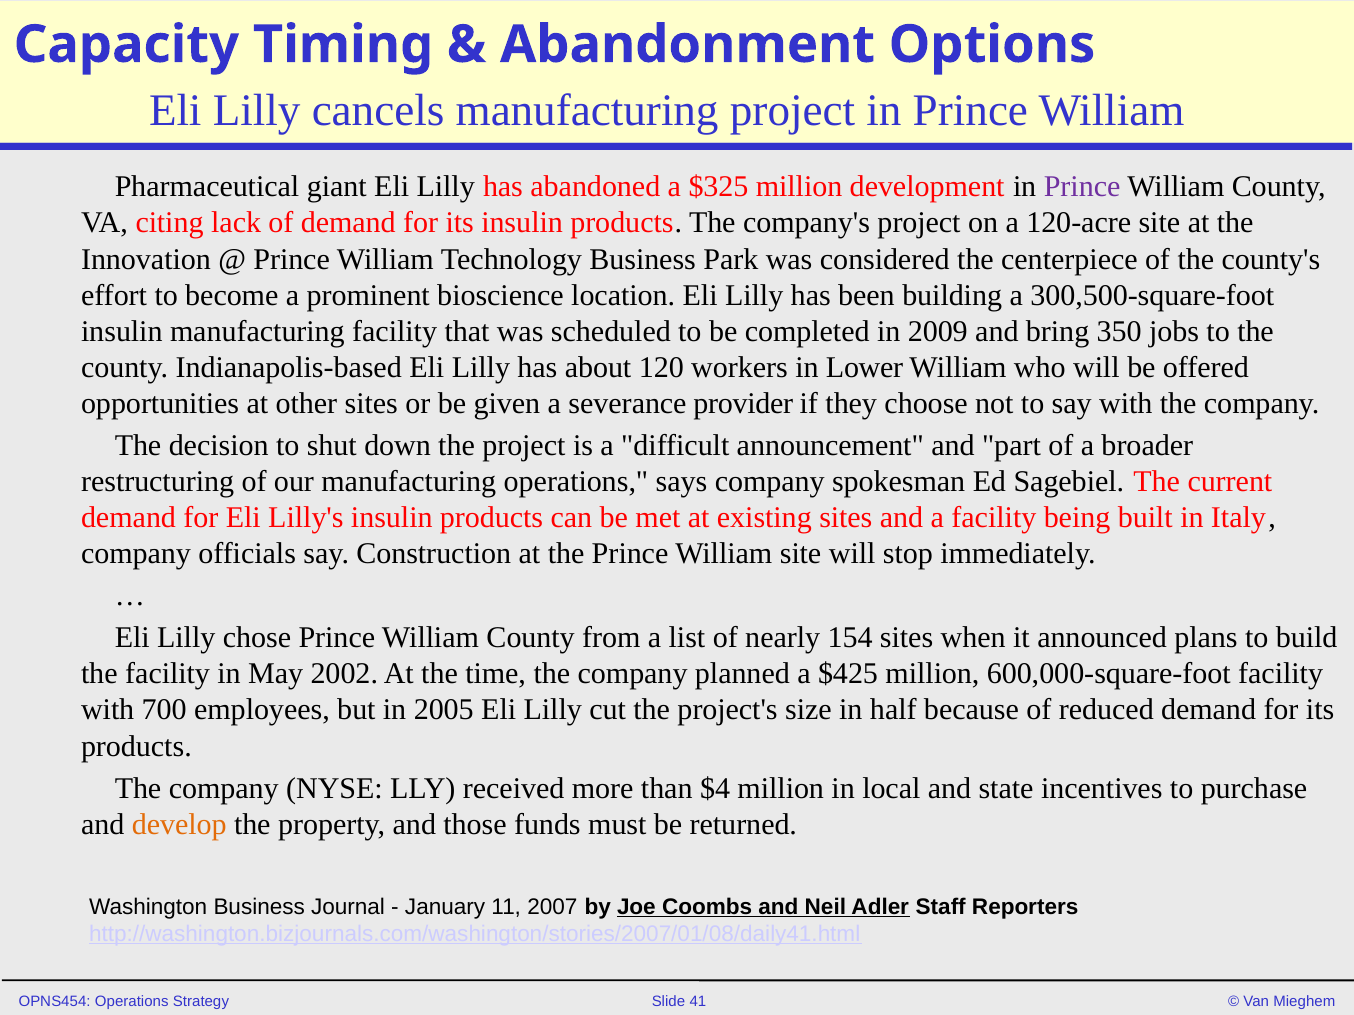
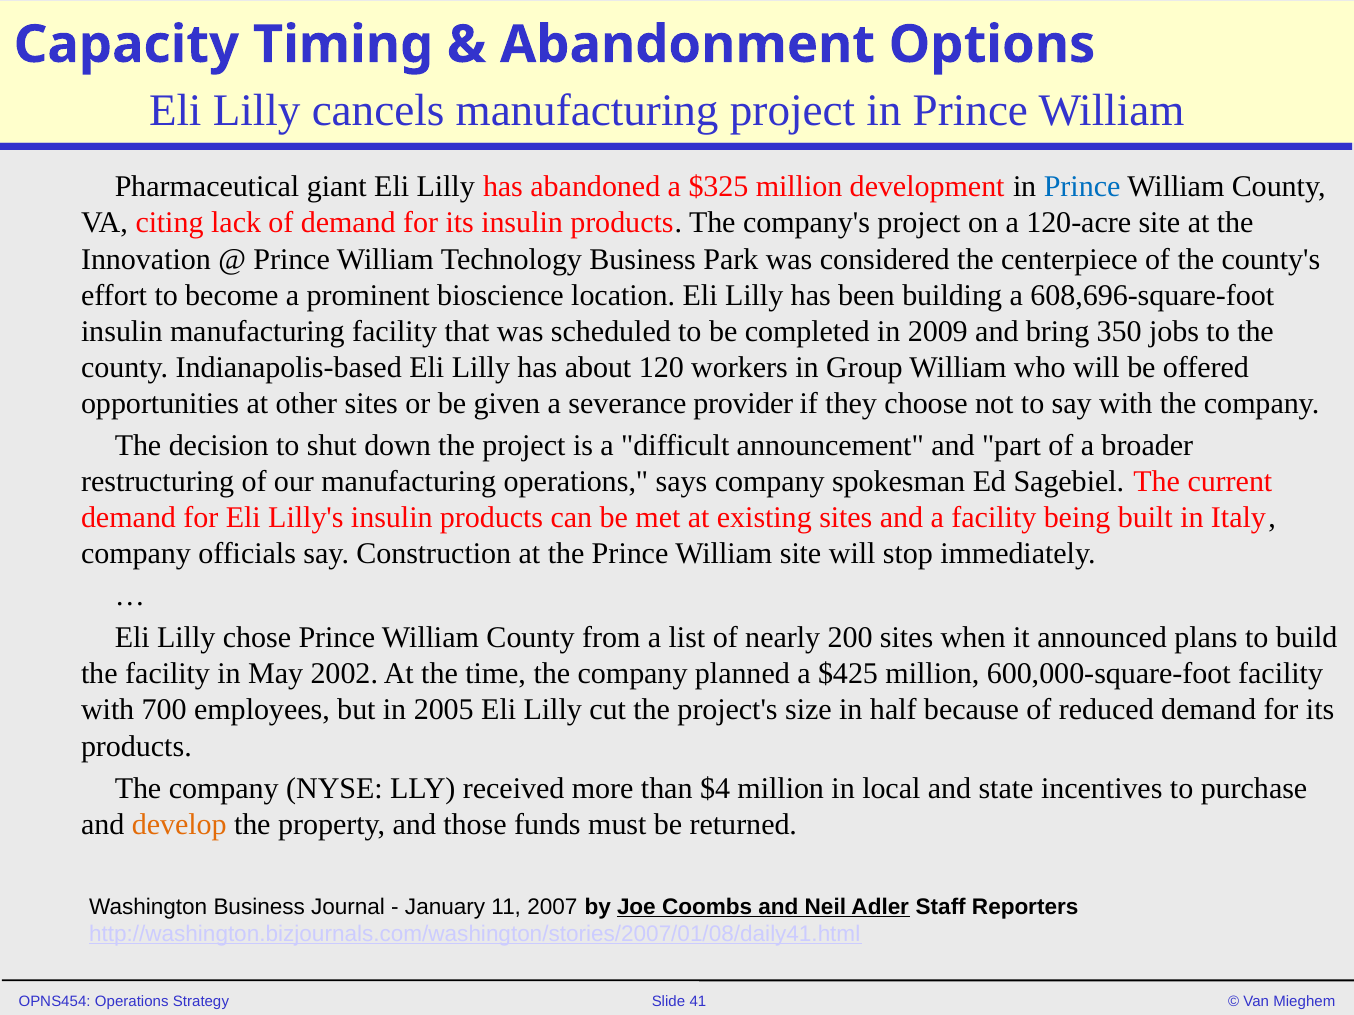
Prince colour: purple -> blue (1082, 187)
300,500-square-foot: 300,500-square-foot -> 608,696-square-foot (1152, 295)
Lower: Lower -> Group (864, 367)
154: 154 -> 200 (850, 638)
